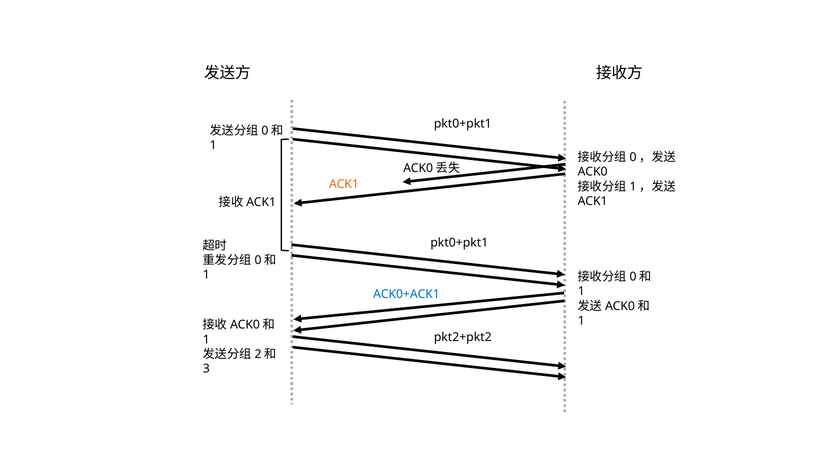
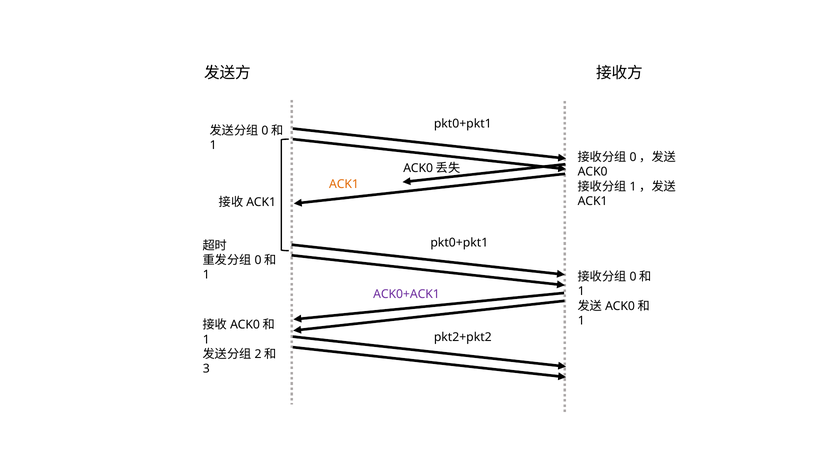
ACK0+ACK1 colour: blue -> purple (406, 294)
